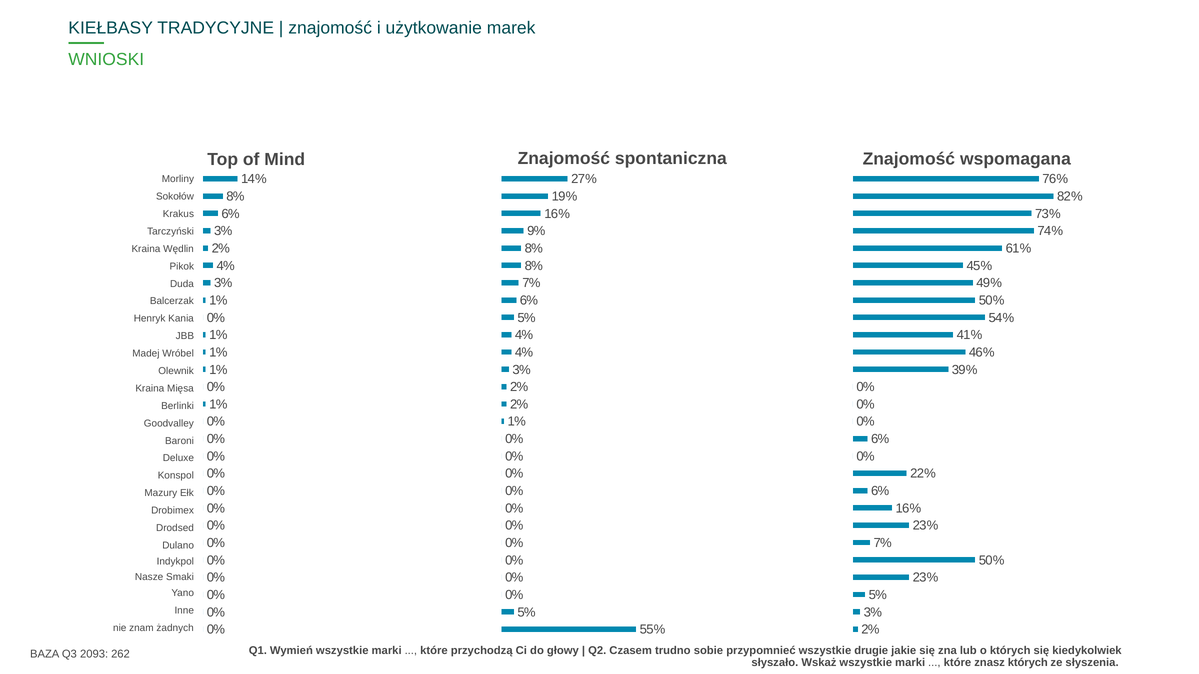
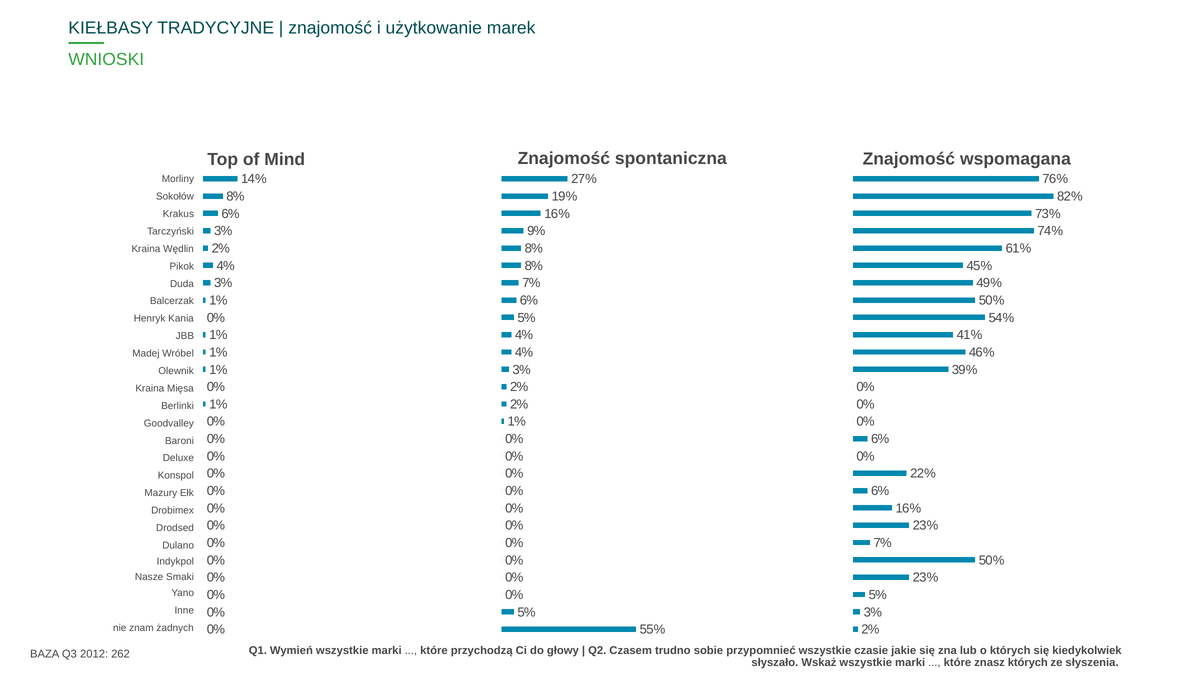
drugie: drugie -> czasie (871, 651)
2093: 2093 -> 2012 (94, 654)
